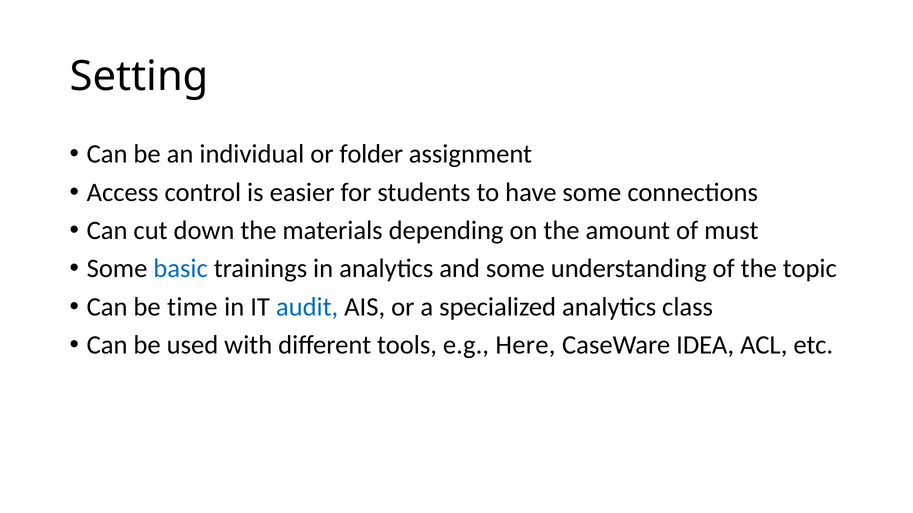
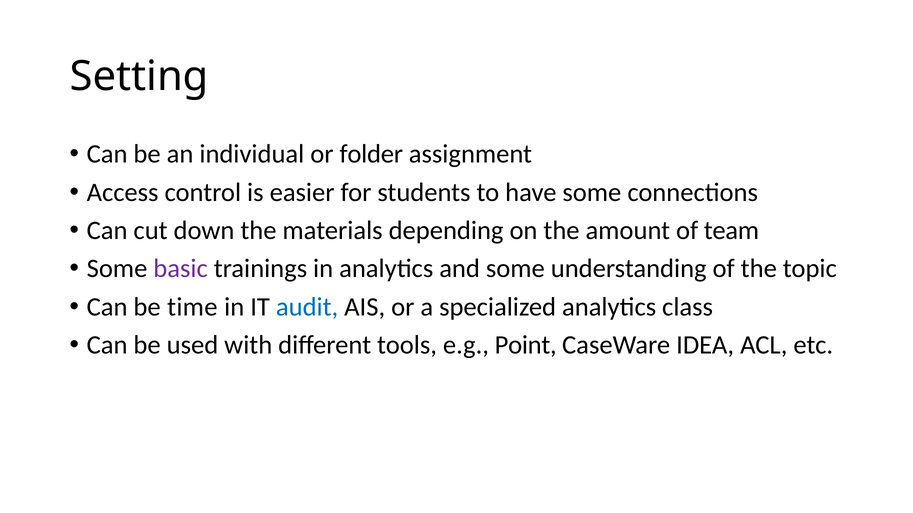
must: must -> team (731, 231)
basic colour: blue -> purple (181, 269)
Here: Here -> Point (526, 345)
